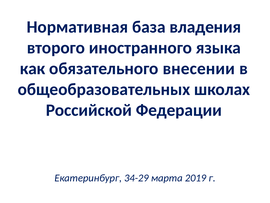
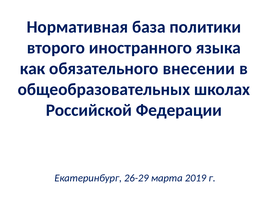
владения: владения -> политики (205, 27)
34-29: 34-29 -> 26-29 (136, 178)
